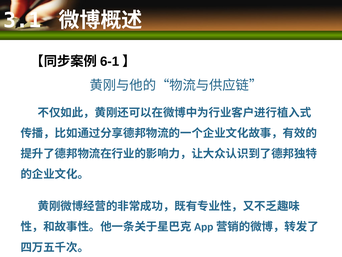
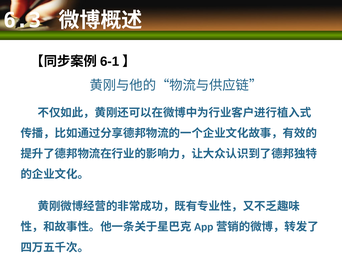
3.1: 3.1 -> 6.3 (22, 21)
